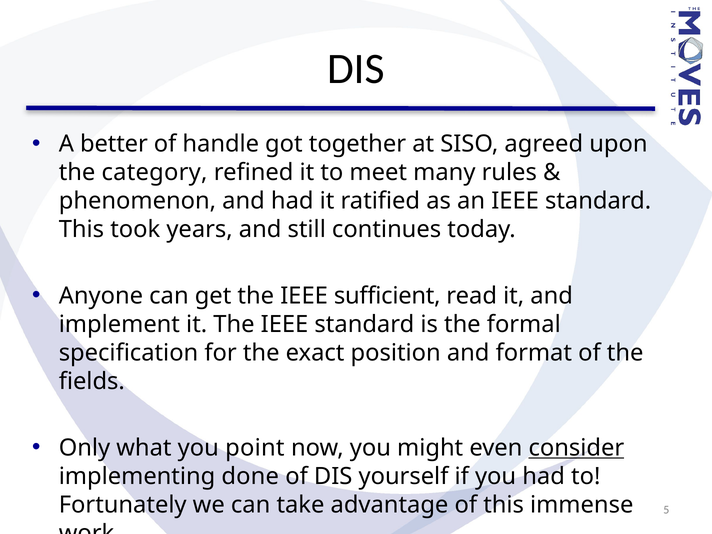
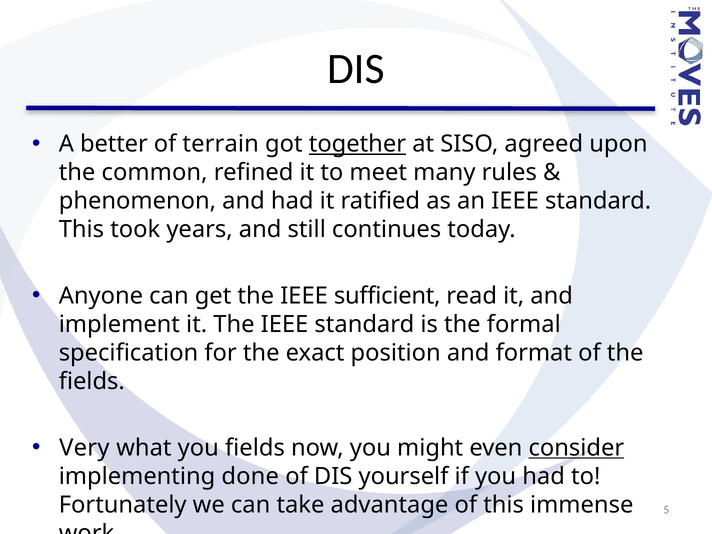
handle: handle -> terrain (221, 144)
together underline: none -> present (357, 144)
category: category -> common (155, 173)
Only: Only -> Very (84, 448)
you point: point -> fields (255, 448)
